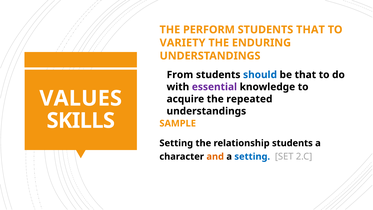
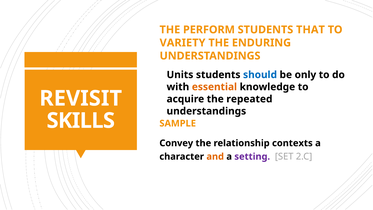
From: From -> Units (180, 75)
be that: that -> only (305, 75)
essential colour: purple -> orange (214, 87)
VALUES: VALUES -> REVISIT (81, 98)
Setting: Setting -> Convey (176, 143)
relationship students: students -> contexts (292, 143)
setting colour: blue -> purple (252, 156)
